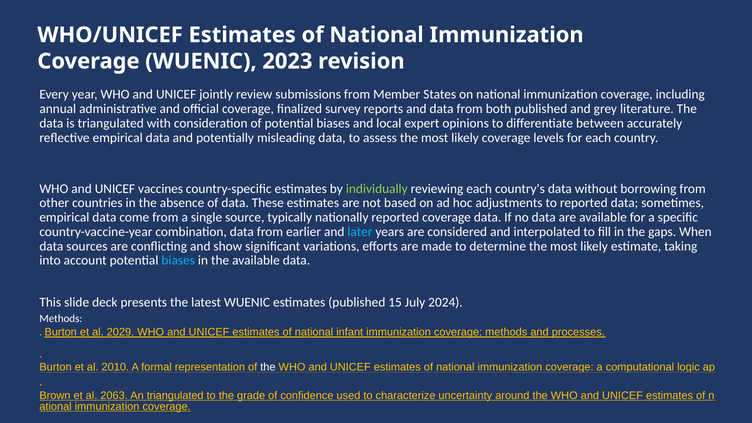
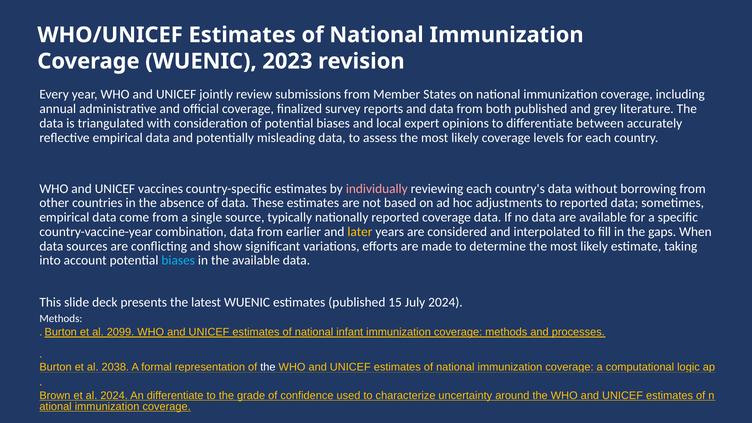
individually colour: light green -> pink (377, 189)
later colour: light blue -> yellow (360, 232)
2029: 2029 -> 2099 (120, 332)
2010: 2010 -> 2038 (115, 367)
al 2063: 2063 -> 2024 (114, 396)
An triangulated: triangulated -> differentiate (175, 396)
